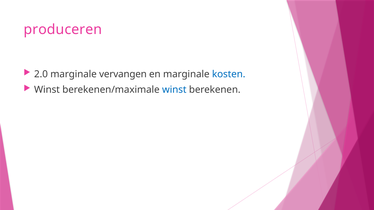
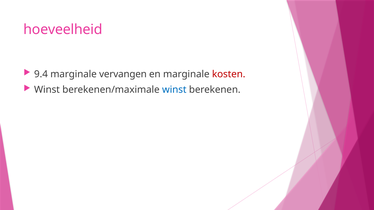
produceren: produceren -> hoeveelheid (63, 29)
2.0: 2.0 -> 9.4 (41, 74)
kosten colour: blue -> red (229, 74)
